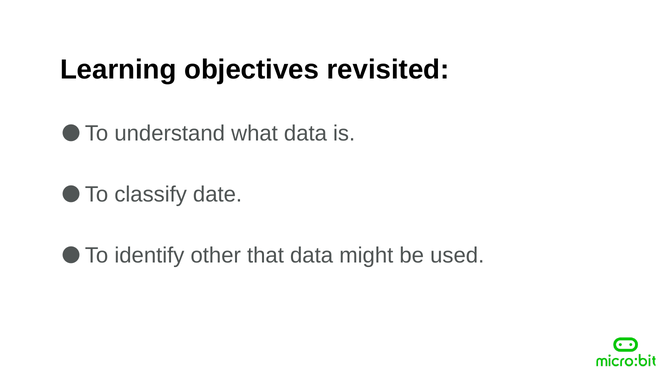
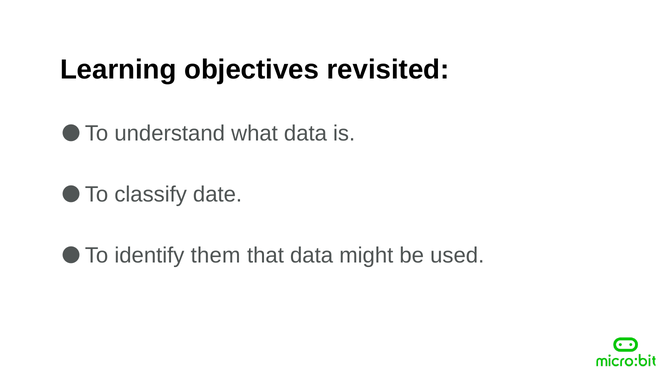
other: other -> them (216, 255)
